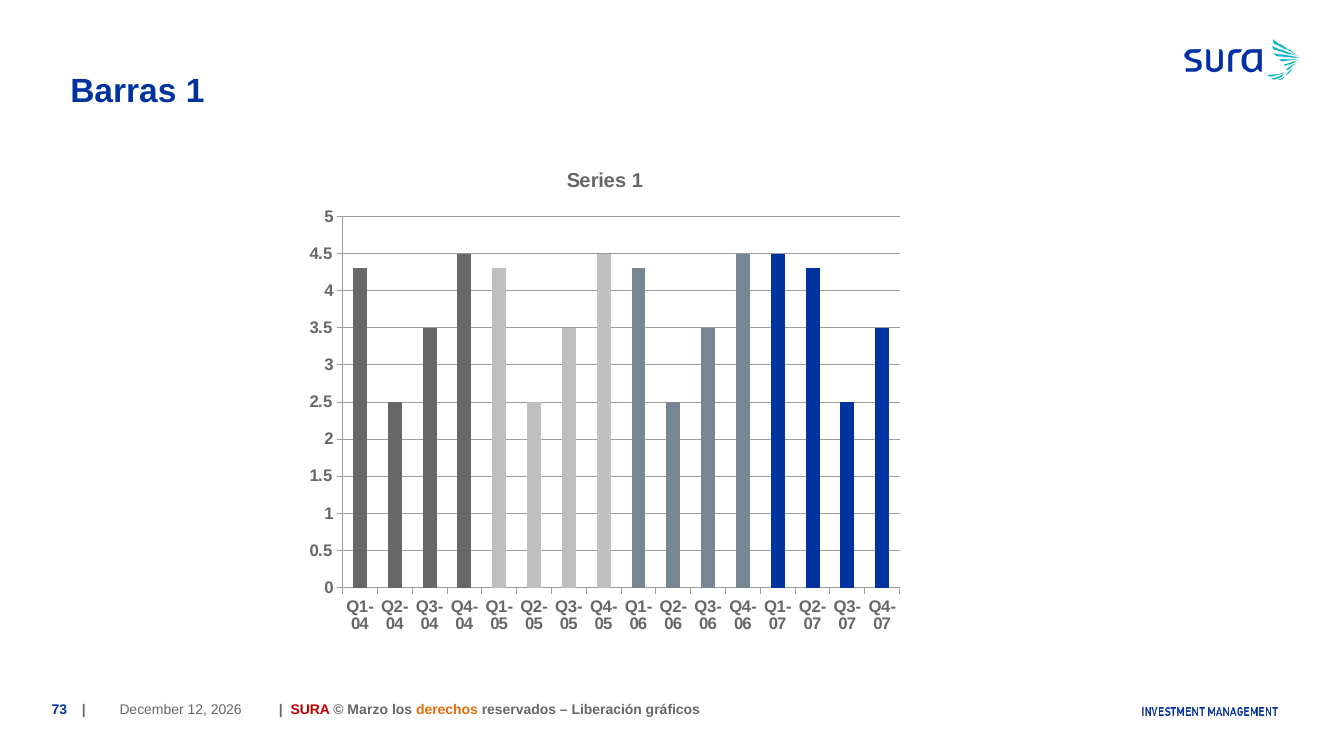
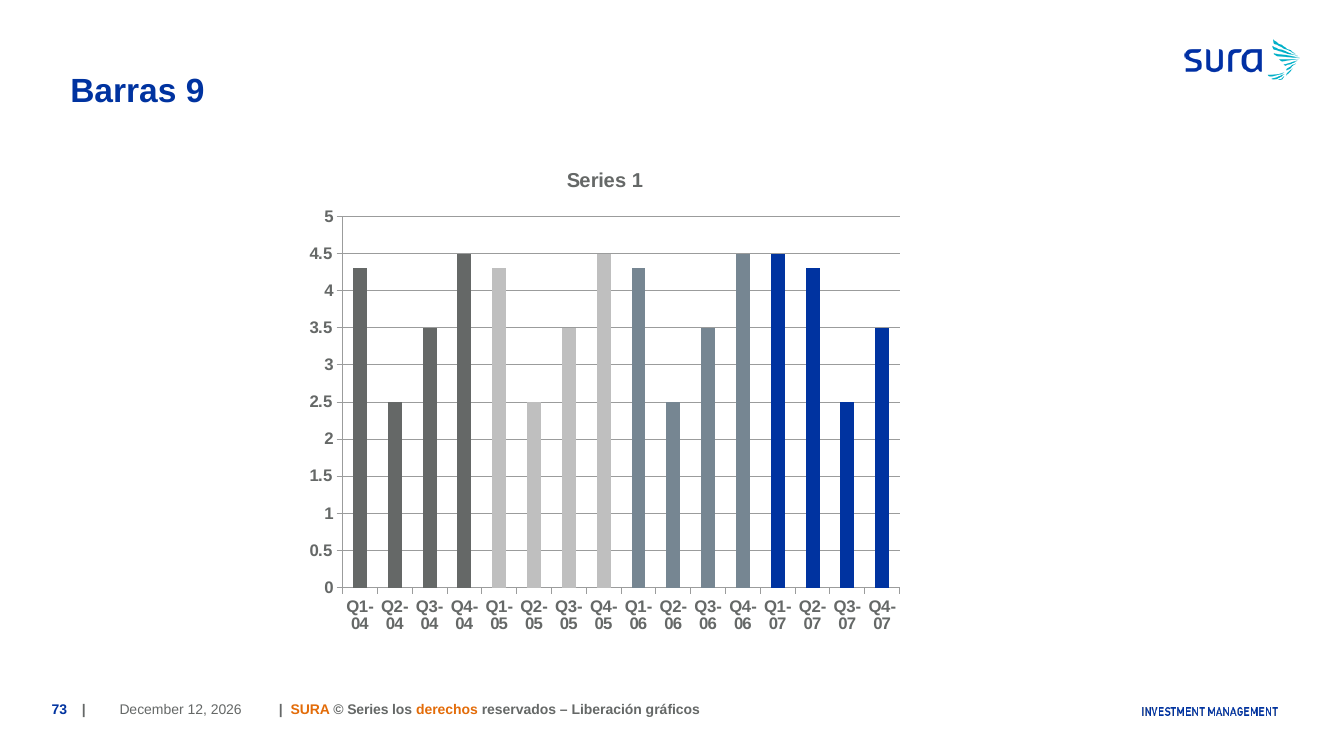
Barras 1: 1 -> 9 (195, 92)
SURA colour: red -> orange (310, 710)
Marzo: Marzo -> Series (368, 710)
